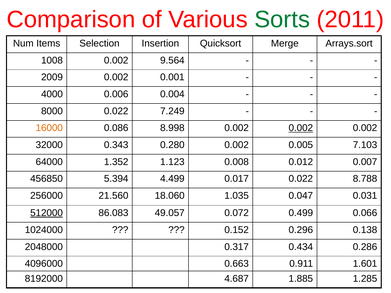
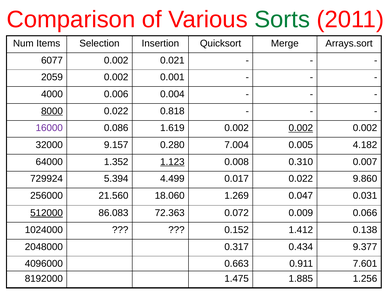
1008: 1008 -> 6077 (52, 60)
9.564: 9.564 -> 0.021 (172, 60)
2009: 2009 -> 2059 (52, 77)
8000 underline: none -> present (52, 111)
7.249: 7.249 -> 0.818 (172, 111)
16000 colour: orange -> purple (49, 128)
8.998: 8.998 -> 1.619 (172, 128)
0.343: 0.343 -> 9.157 (116, 145)
0.280 0.002: 0.002 -> 7.004 (237, 145)
7.103: 7.103 -> 4.182 (365, 145)
1.123 underline: none -> present (172, 162)
0.012: 0.012 -> 0.310 (301, 162)
456850: 456850 -> 729924 (47, 179)
8.788: 8.788 -> 9.860 (365, 179)
1.035: 1.035 -> 1.269 (237, 196)
49.057: 49.057 -> 72.363 (170, 213)
0.499: 0.499 -> 0.009 (301, 213)
0.296: 0.296 -> 1.412 (301, 230)
0.286: 0.286 -> 9.377 (365, 247)
1.601: 1.601 -> 7.601 (365, 264)
4.687: 4.687 -> 1.475 (237, 279)
1.285: 1.285 -> 1.256 (365, 279)
